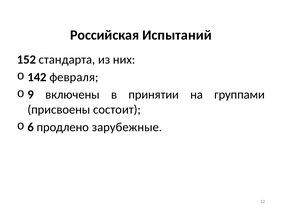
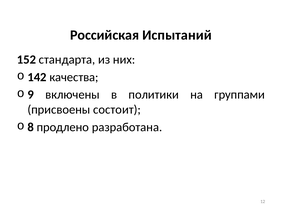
февраля: февраля -> качества (74, 77)
принятии: принятии -> политики (154, 95)
6: 6 -> 8 (31, 127)
зарубежные: зарубежные -> разработана (127, 127)
